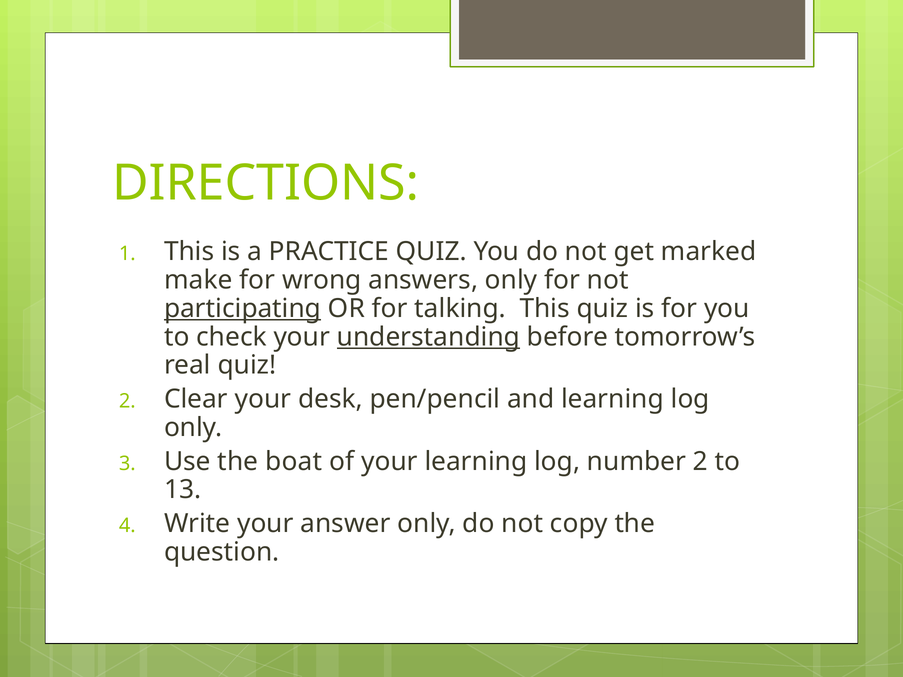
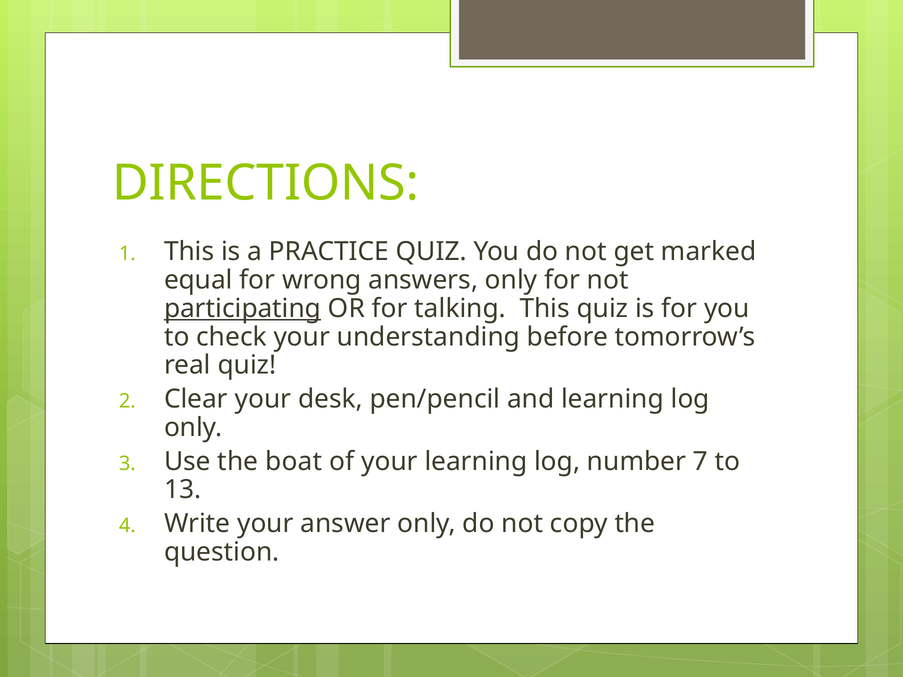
make: make -> equal (198, 280)
understanding underline: present -> none (428, 337)
number 2: 2 -> 7 (700, 462)
